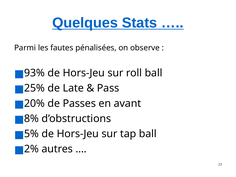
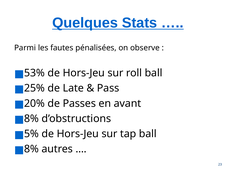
93%: 93% -> 53% (34, 73)
2%: 2% -> 8% (31, 149)
